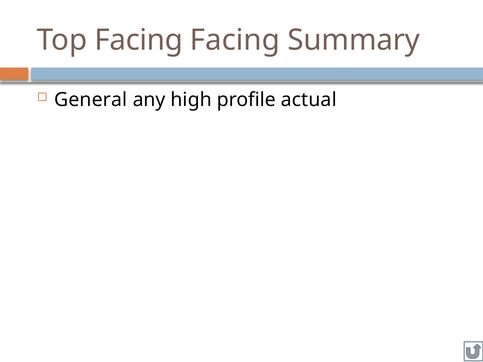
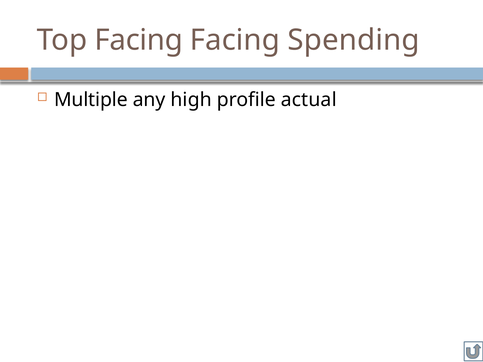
Summary: Summary -> Spending (354, 40)
General: General -> Multiple (91, 100)
